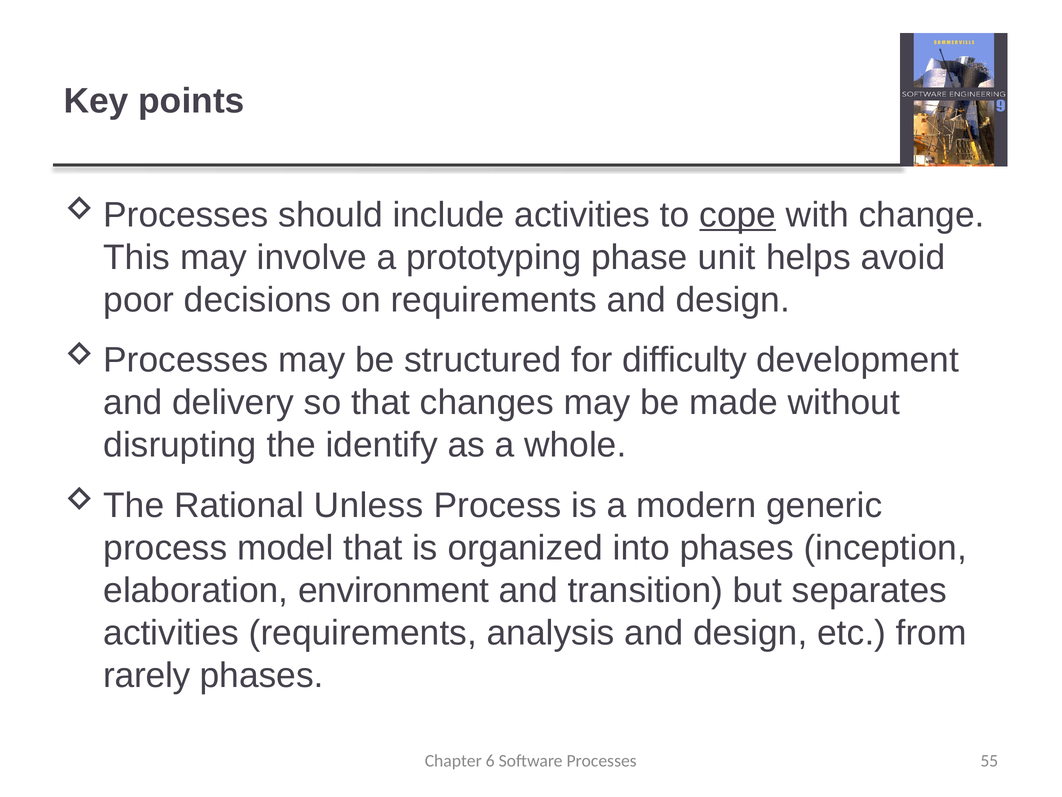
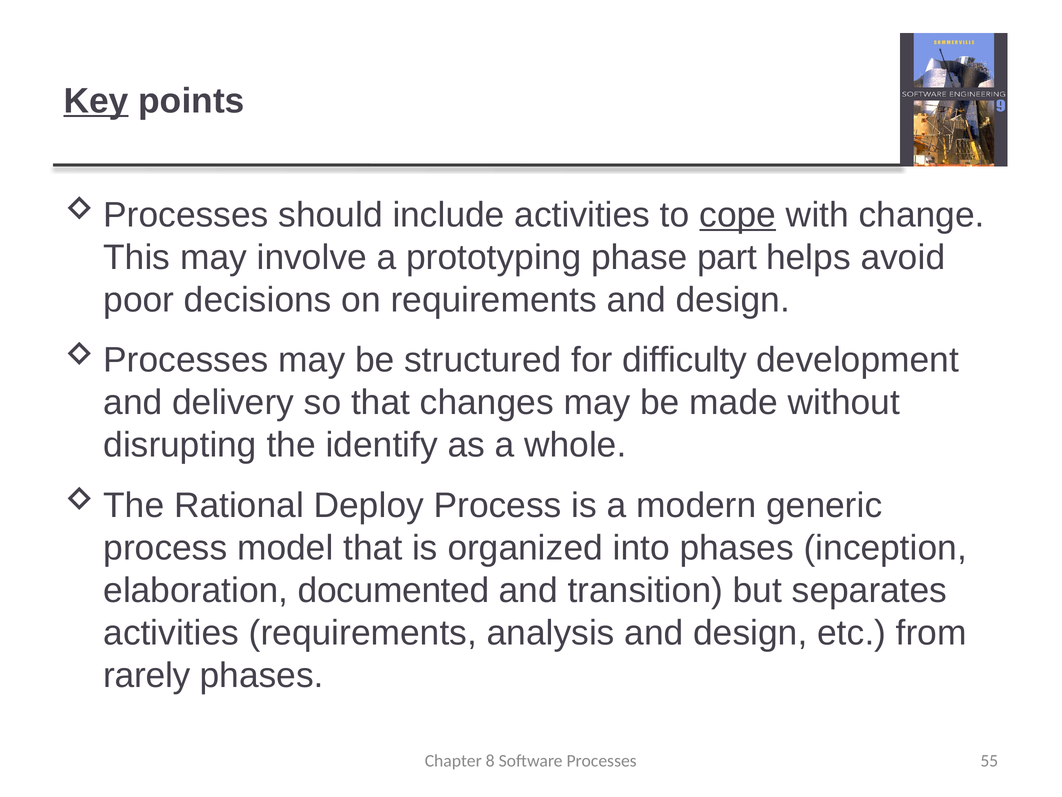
Key underline: none -> present (96, 101)
unit: unit -> part (727, 257)
Unless: Unless -> Deploy (369, 505)
environment: environment -> documented (394, 590)
6: 6 -> 8 (490, 761)
